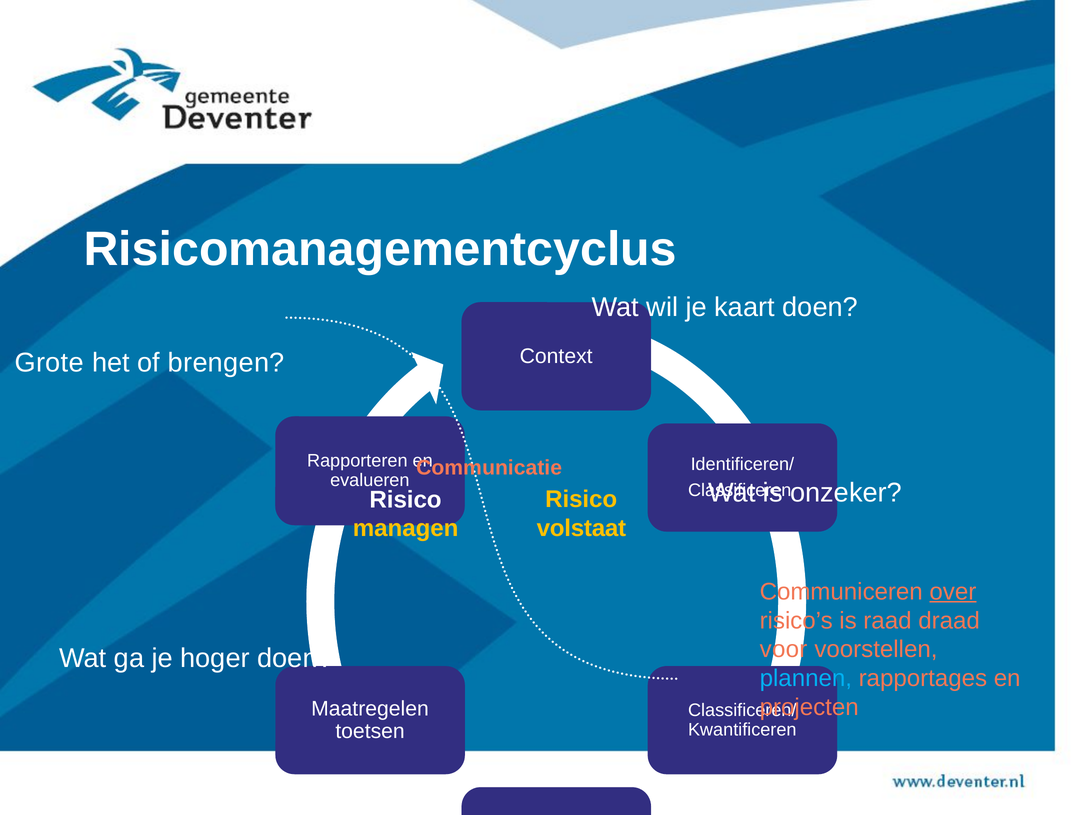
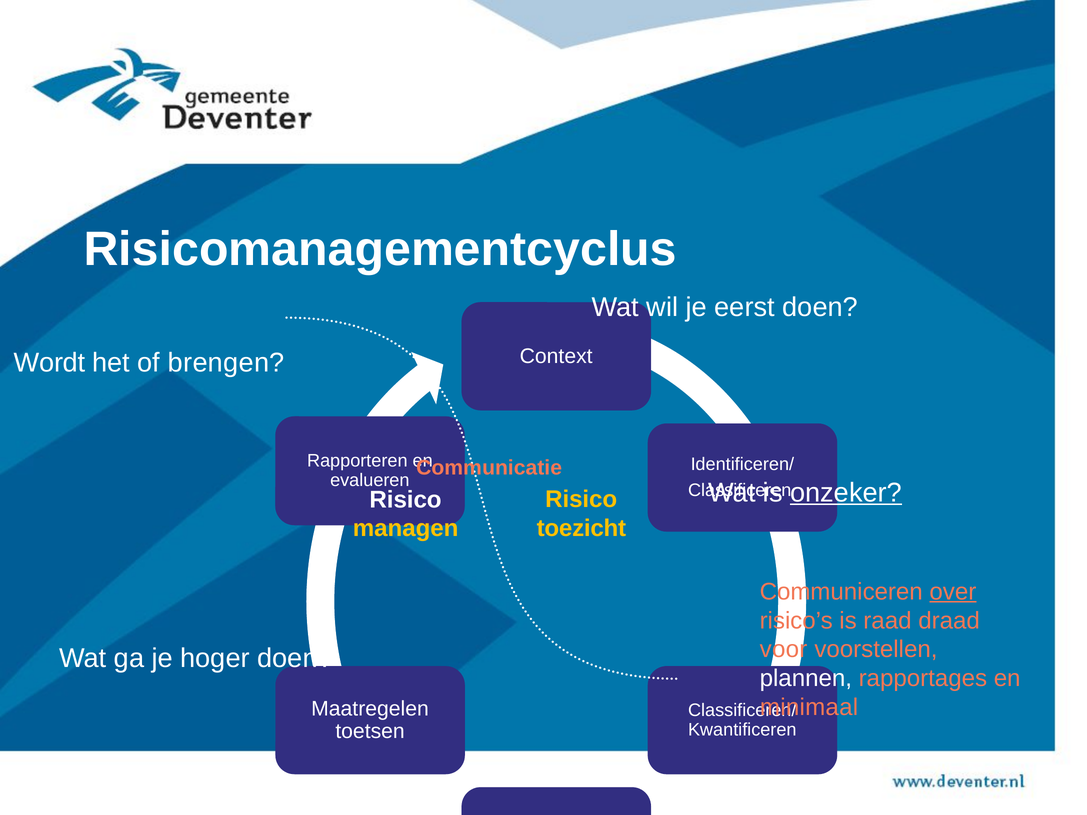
kaart: kaart -> eerst (745, 308)
Grote: Grote -> Wordt (50, 363)
onzeker underline: none -> present (846, 493)
volstaat: volstaat -> toezicht (581, 528)
plannen colour: light blue -> white (806, 679)
projecten: projecten -> minimaal (809, 708)
